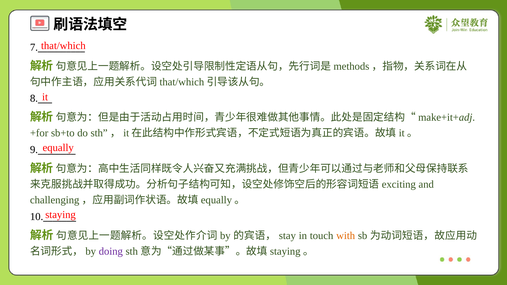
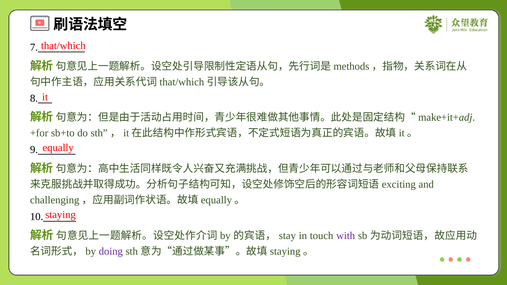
with colour: orange -> purple (346, 236)
